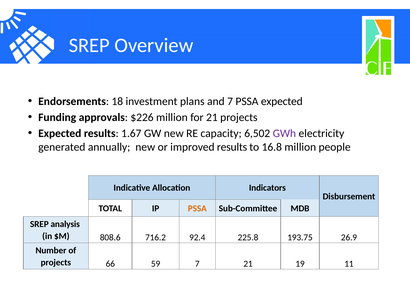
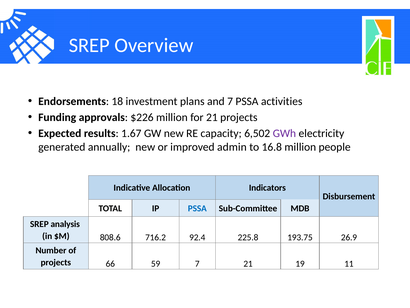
PSSA expected: expected -> activities (282, 101)
improved results: results -> admin (232, 147)
PSSA colour: orange -> blue (197, 208)
